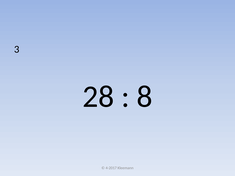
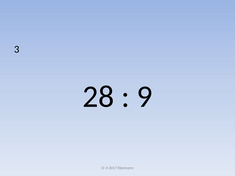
8: 8 -> 9 (145, 97)
